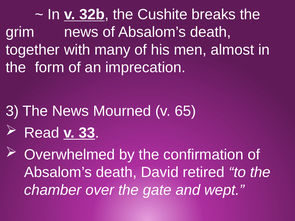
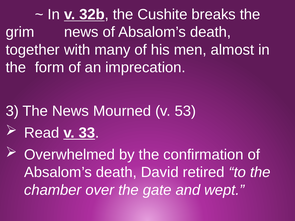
65: 65 -> 53 (185, 111)
